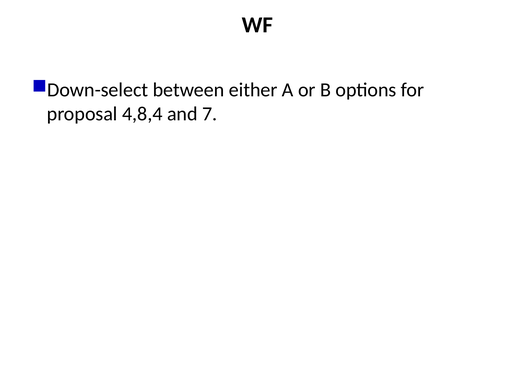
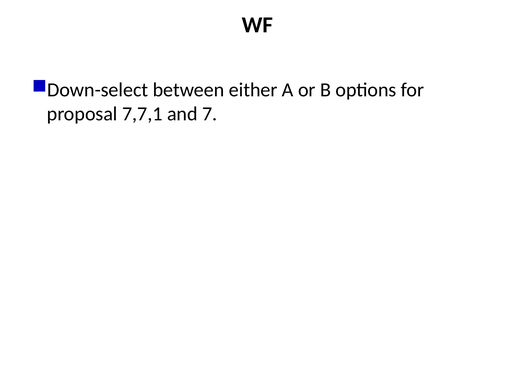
4,8,4: 4,8,4 -> 7,7,1 (142, 114)
